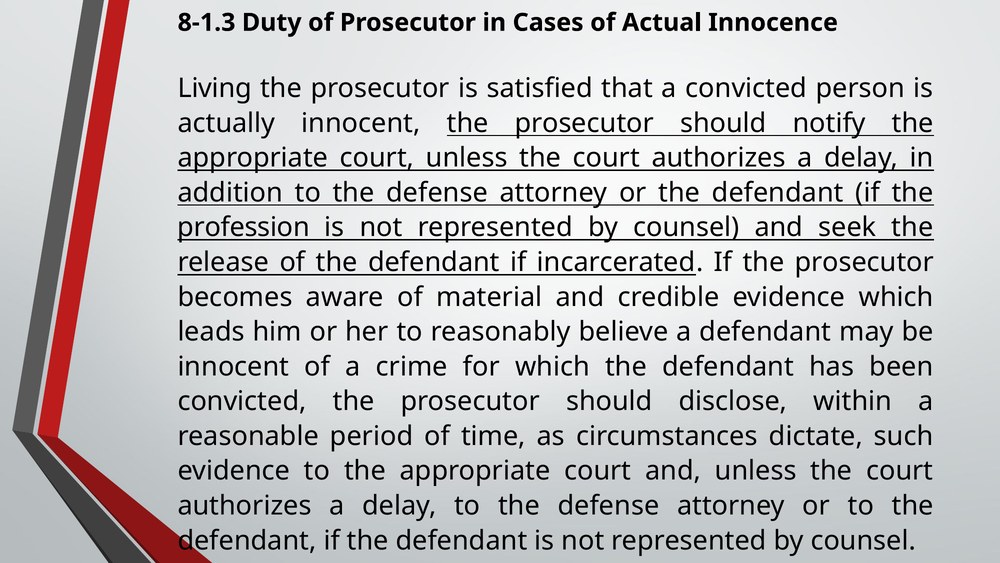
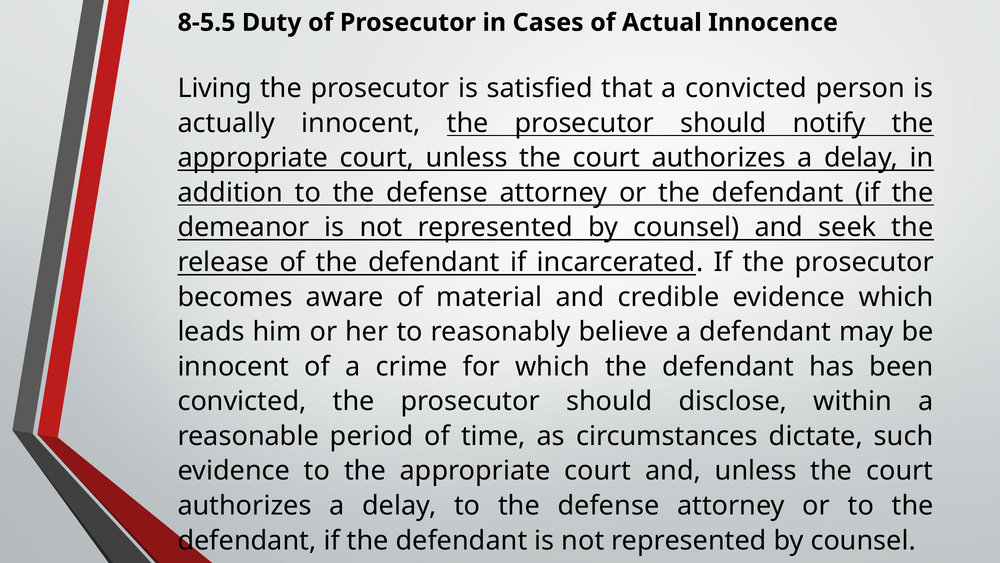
8-1.3: 8-1.3 -> 8-5.5 (207, 23)
profession: profession -> demeanor (243, 227)
